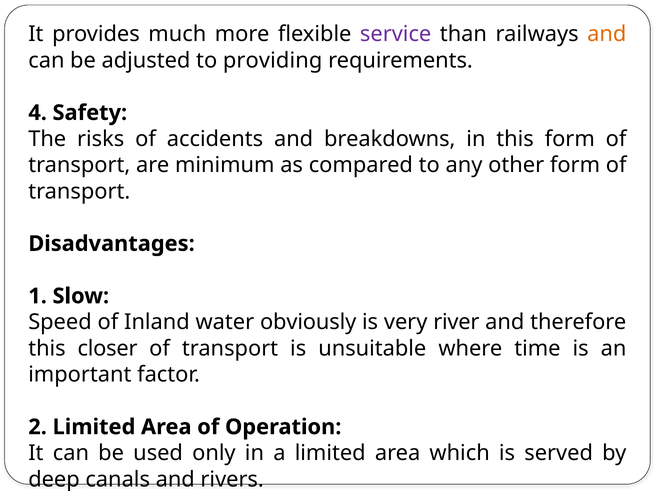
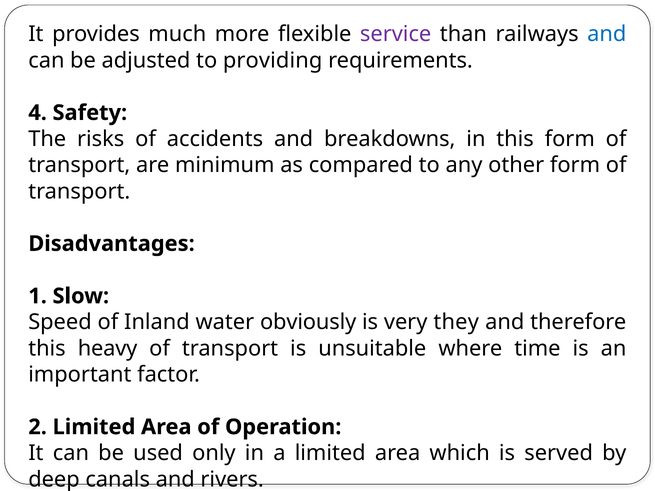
and colour: orange -> blue (607, 34)
river: river -> they (456, 322)
closer: closer -> heavy (108, 349)
